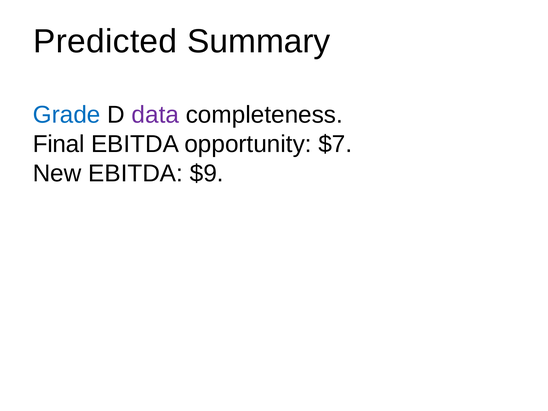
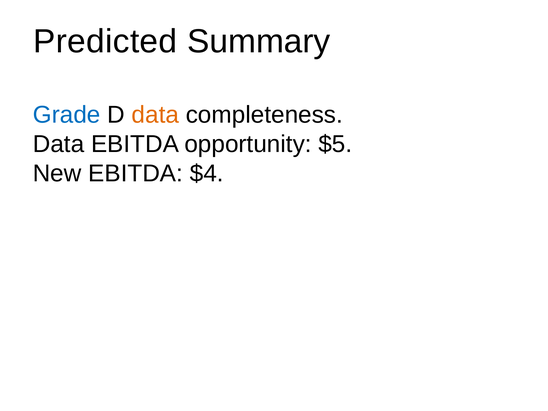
data colour: purple -> orange (155, 115)
Final: Final -> Data (59, 144)
$7: $7 -> $5 (335, 144)
$9: $9 -> $4 (207, 173)
